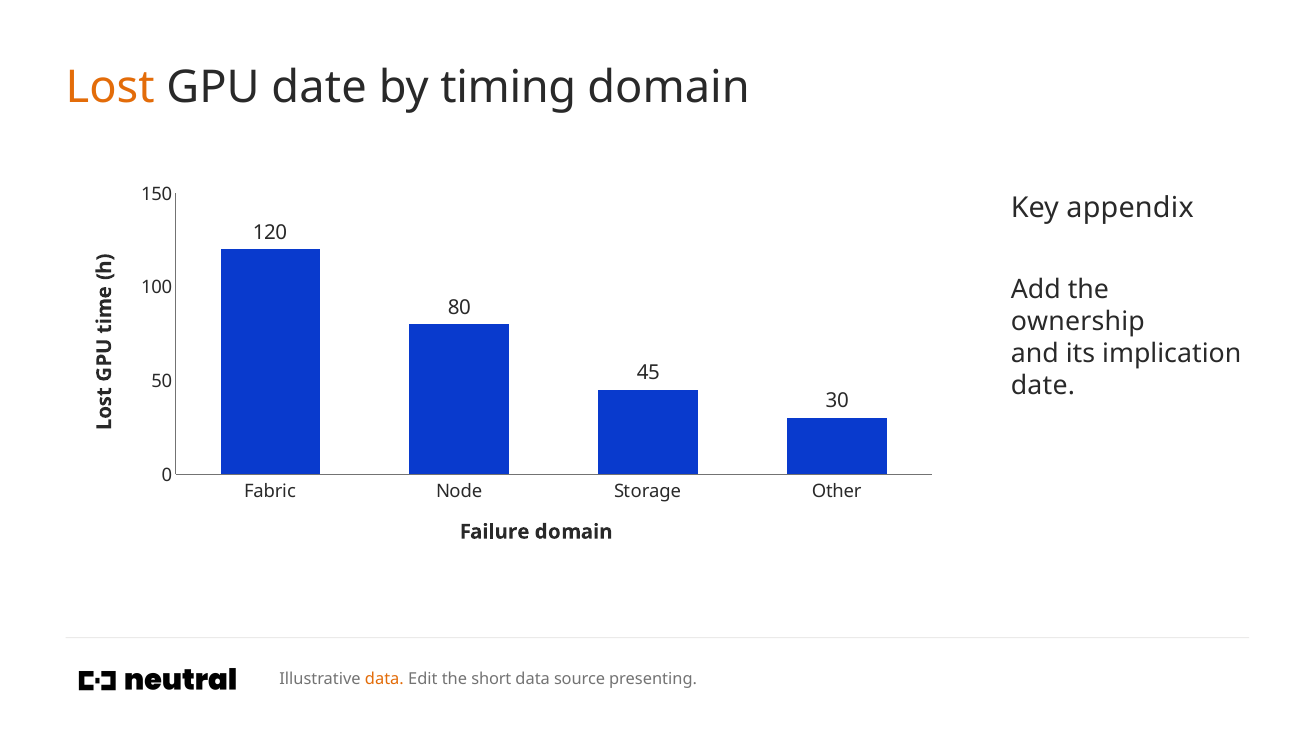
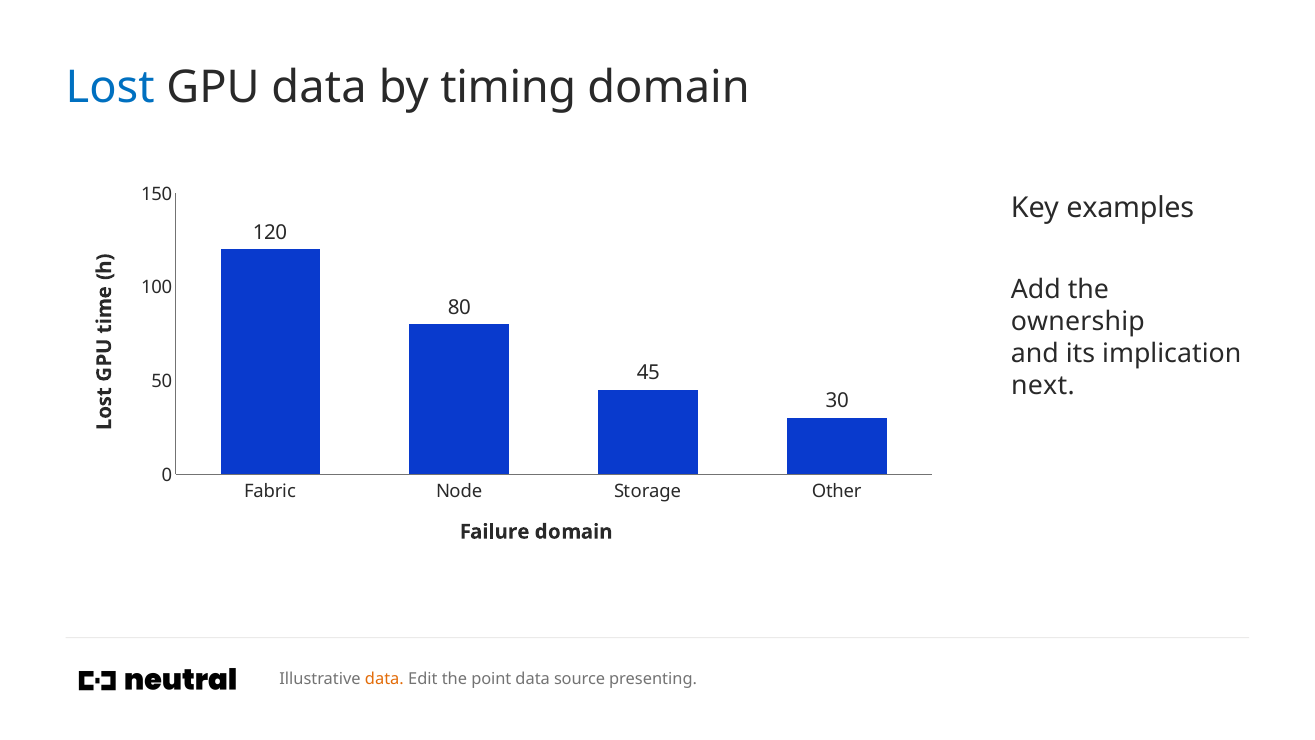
Lost colour: orange -> blue (110, 88)
GPU date: date -> data (319, 88)
appendix: appendix -> examples (1130, 208)
date: date -> next (1043, 385)
short: short -> point (491, 679)
